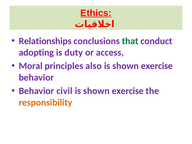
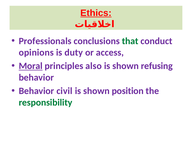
Relationships: Relationships -> Professionals (45, 41)
adopting: adopting -> opinions (36, 53)
Moral underline: none -> present (31, 66)
exercise: exercise -> refusing (157, 66)
exercise: exercise -> position (128, 91)
responsibility colour: orange -> green (46, 102)
